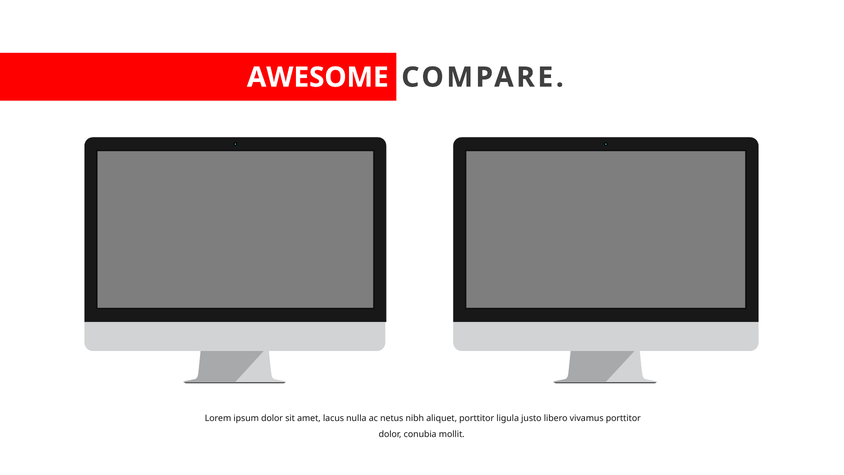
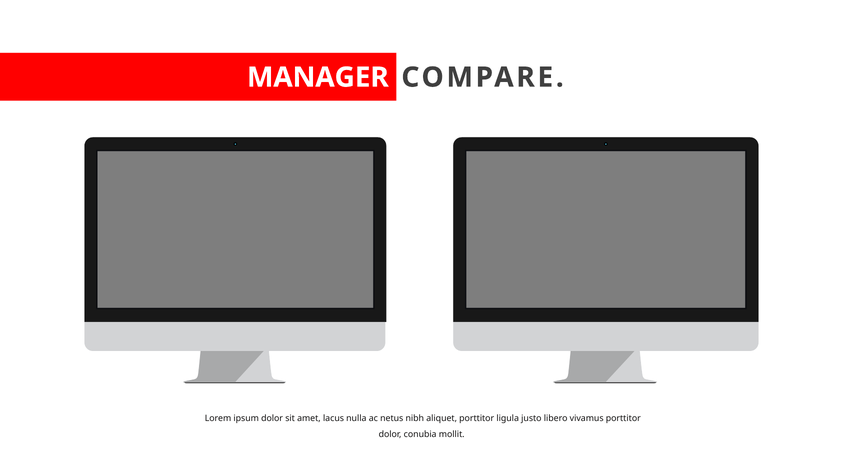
AWESOME: AWESOME -> MANAGER (318, 77)
